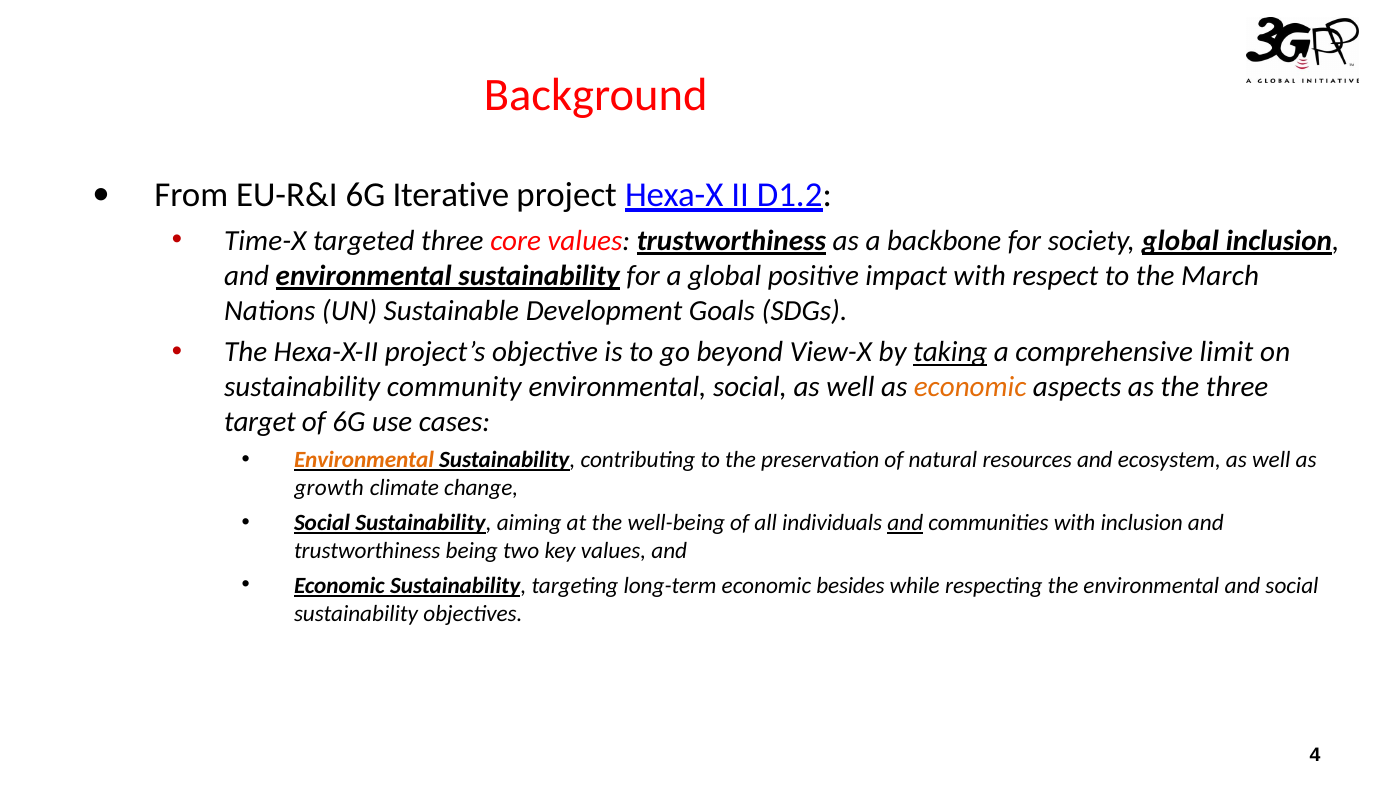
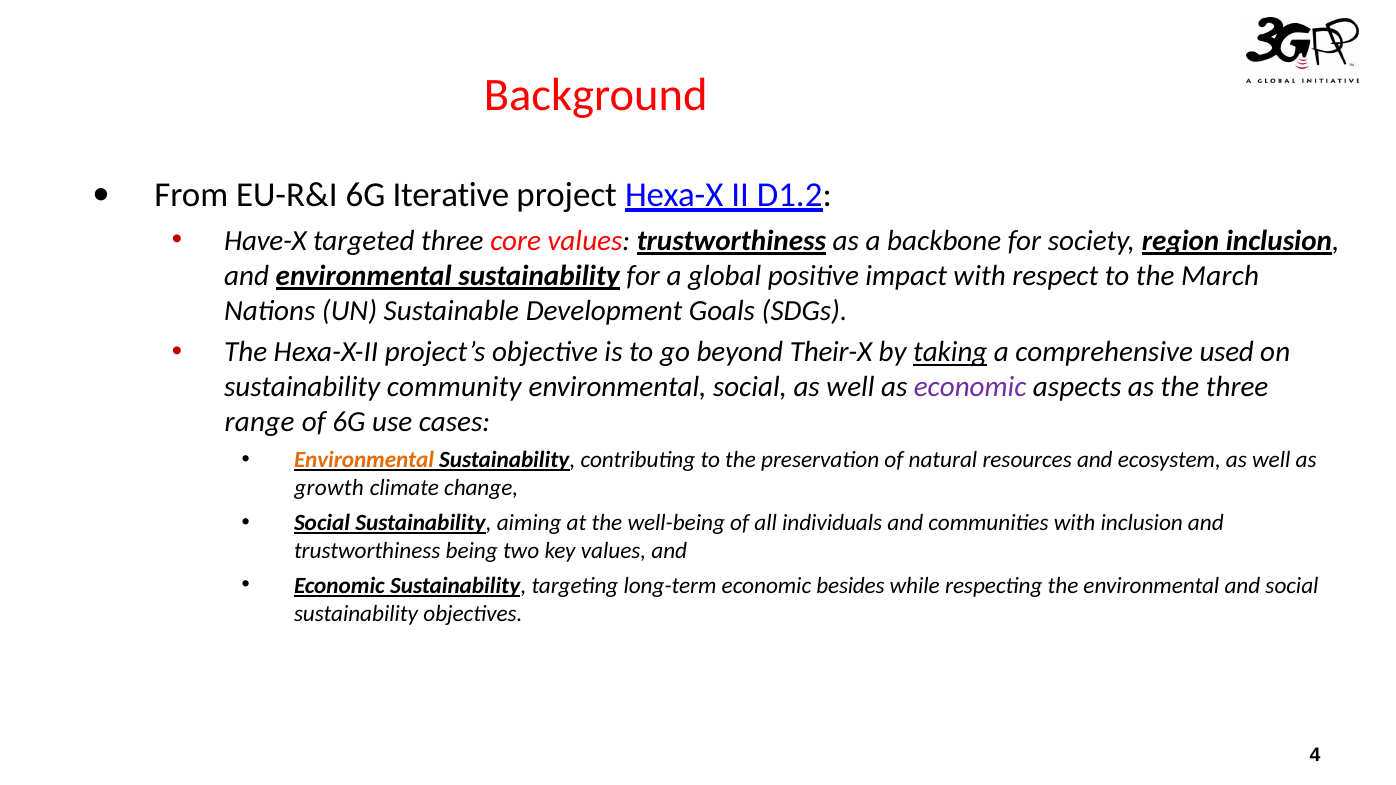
Time-X: Time-X -> Have-X (266, 241)
society global: global -> region (1181, 241)
View-X: View-X -> Their-X (831, 352)
limit: limit -> used (1227, 352)
economic colour: orange -> purple (970, 387)
target: target -> range (260, 422)
and underline: present -> none (905, 523)
